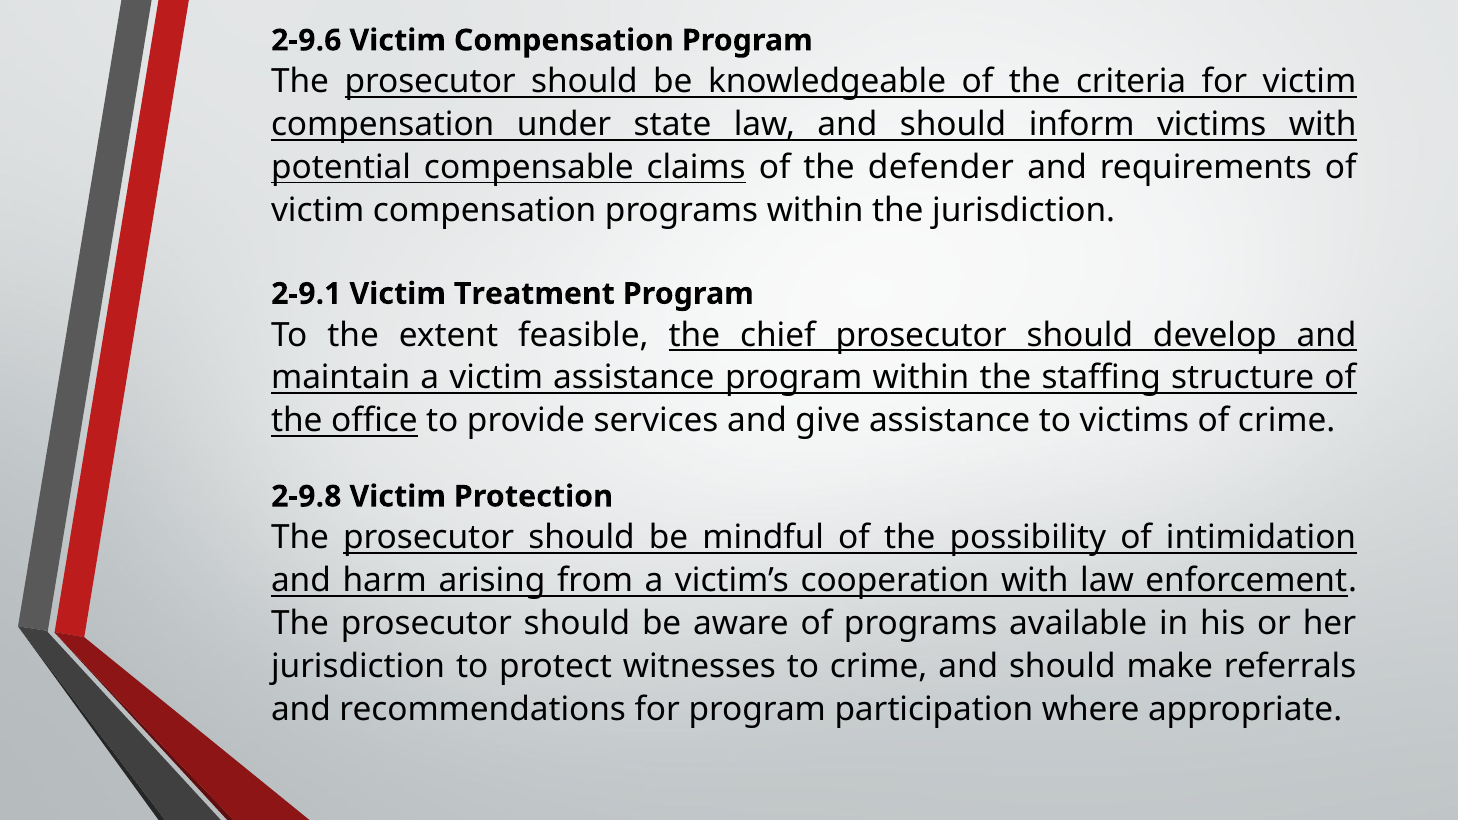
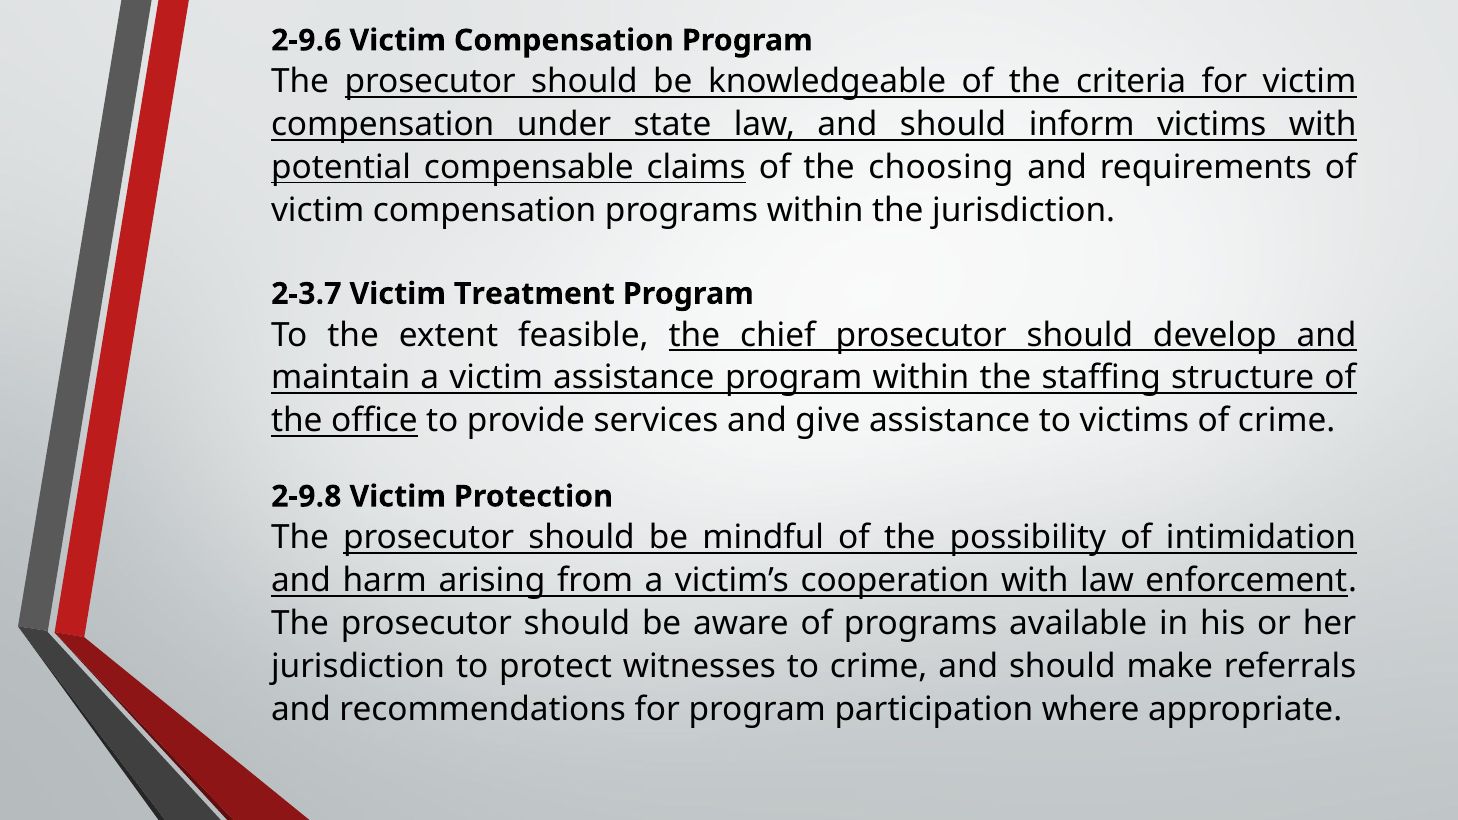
defender: defender -> choosing (941, 167)
2-9.1: 2-9.1 -> 2-3.7 (306, 294)
